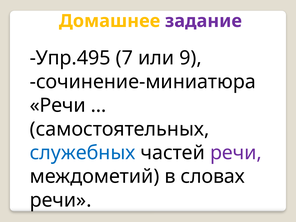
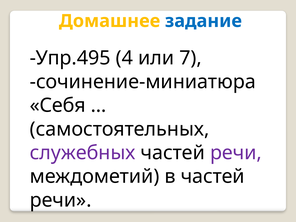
задание colour: purple -> blue (203, 21)
7: 7 -> 4 (124, 58)
9: 9 -> 7 (191, 58)
Речи: Речи -> Себя (58, 105)
служебных colour: blue -> purple (83, 153)
в словах: словах -> частей (213, 176)
